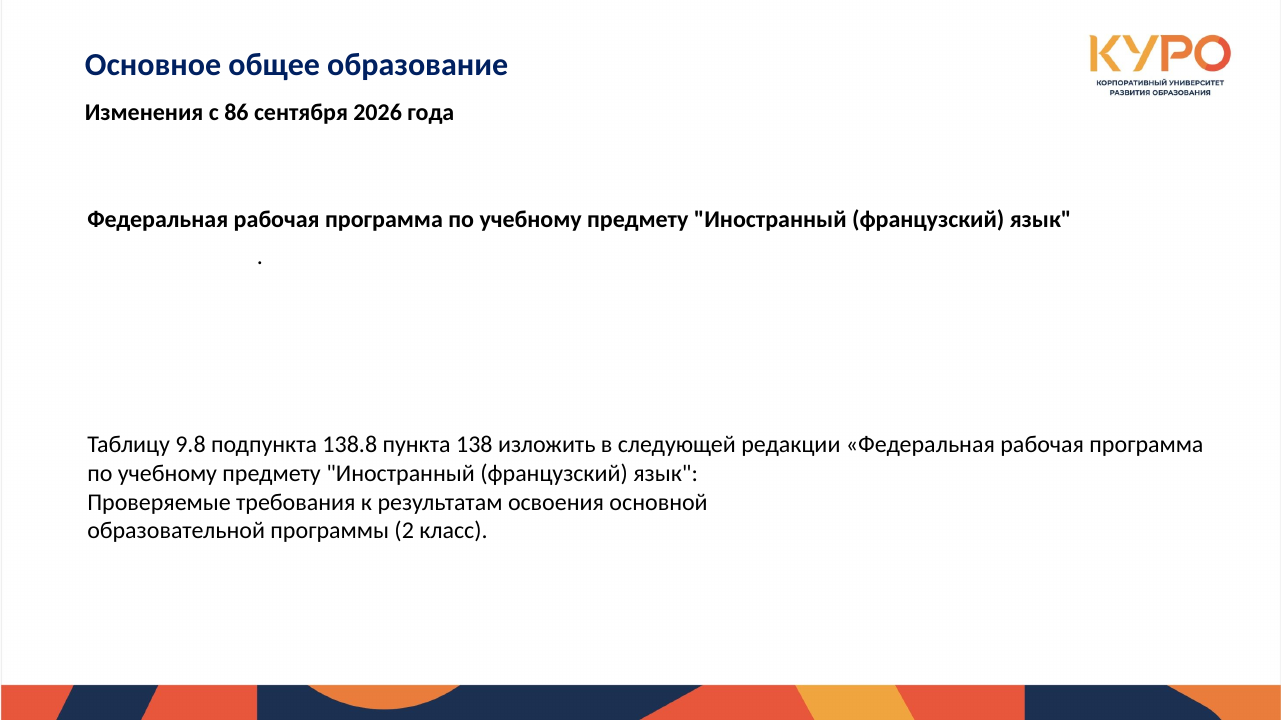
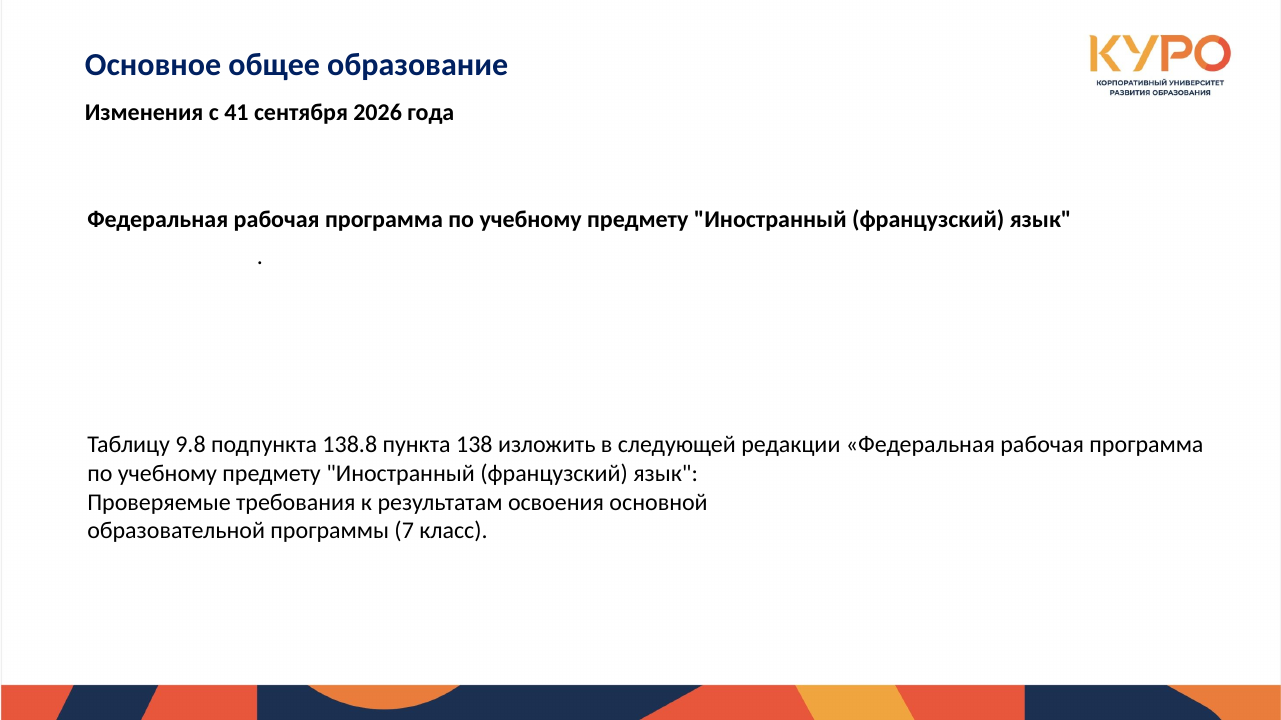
86: 86 -> 41 (236, 113)
2: 2 -> 7 (404, 531)
